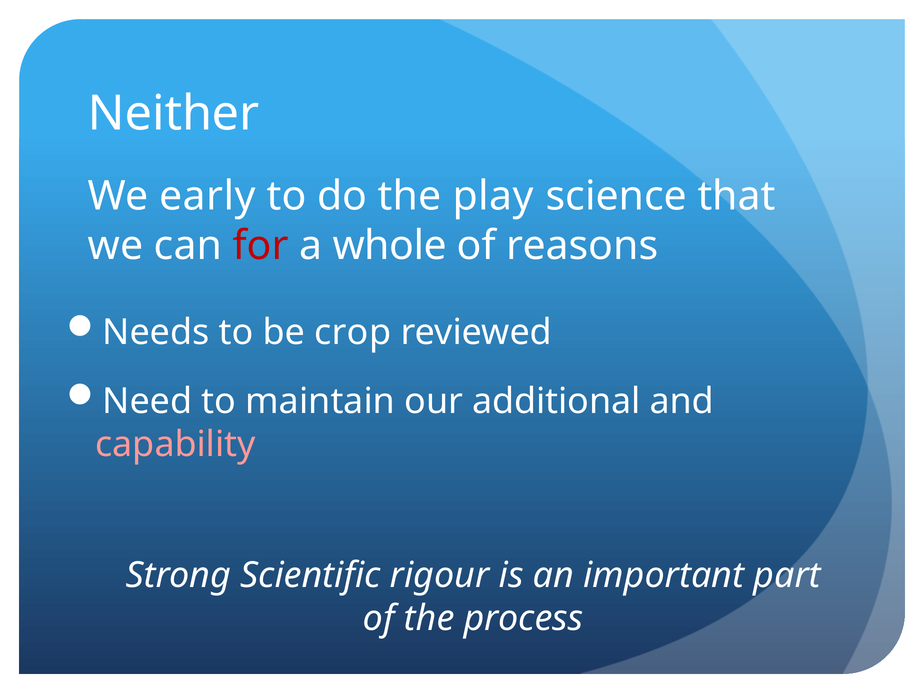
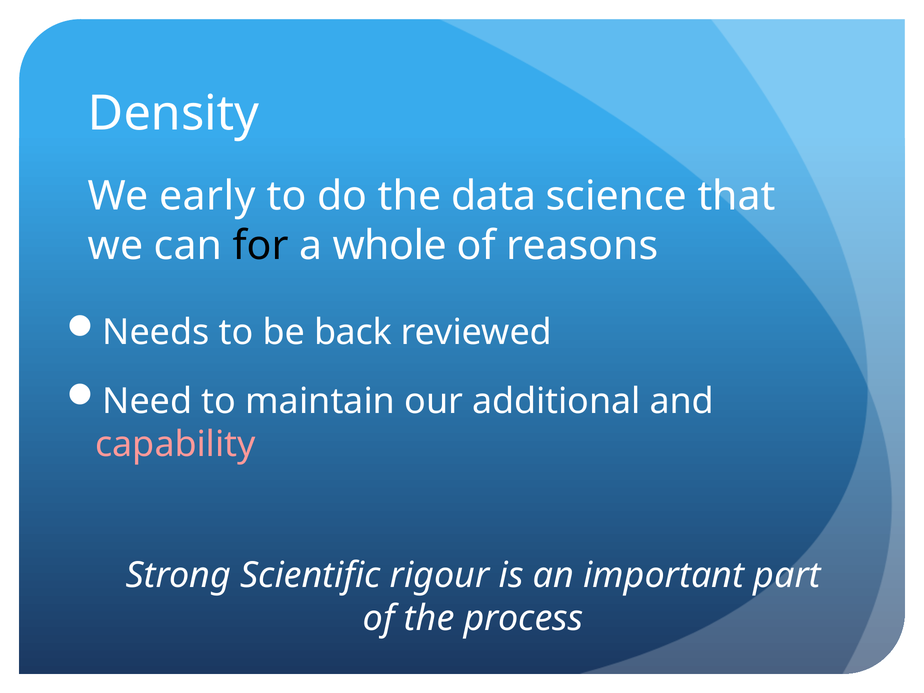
Neither: Neither -> Density (174, 114)
play: play -> data (494, 196)
for colour: red -> black (261, 246)
crop: crop -> back (353, 333)
